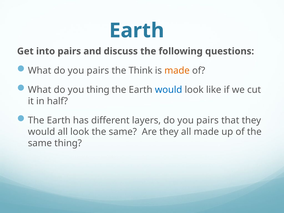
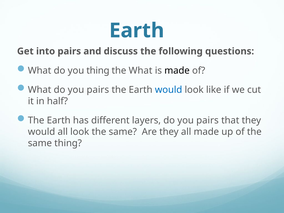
What do you pairs: pairs -> thing (98, 71)
the Think: Think -> What (141, 71)
made colour: orange -> black (177, 71)
What do you thing: thing -> pairs (98, 90)
